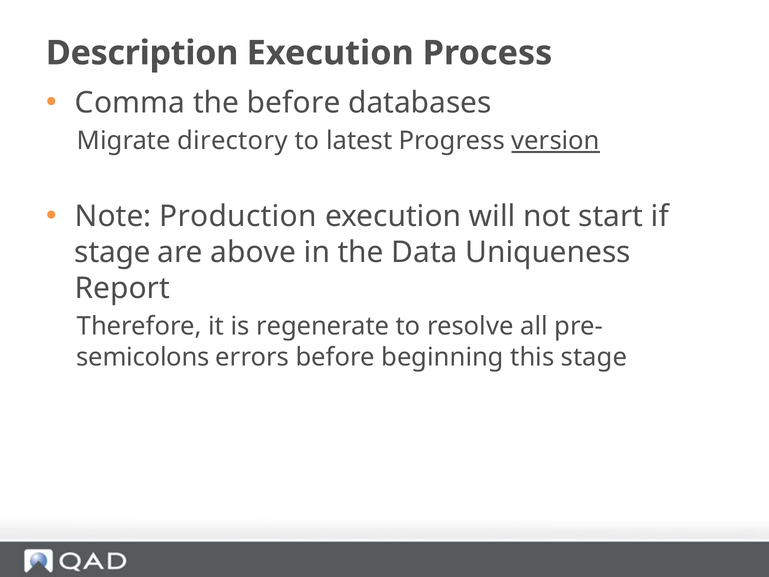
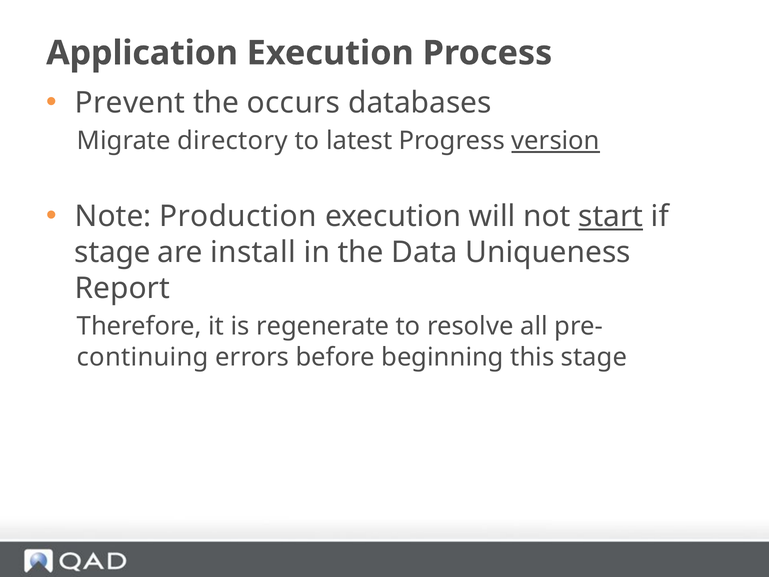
Description: Description -> Application (142, 53)
Comma: Comma -> Prevent (130, 103)
the before: before -> occurs (294, 103)
start underline: none -> present (611, 216)
above: above -> install (253, 252)
semicolons: semicolons -> continuing (143, 357)
